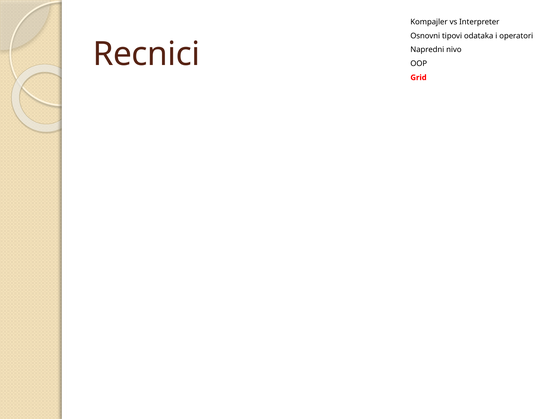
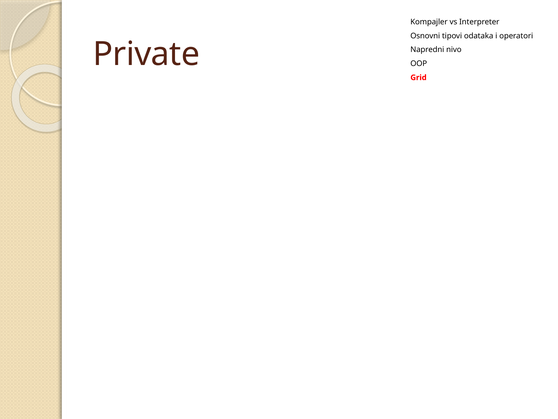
Recnici: Recnici -> Private (146, 54)
